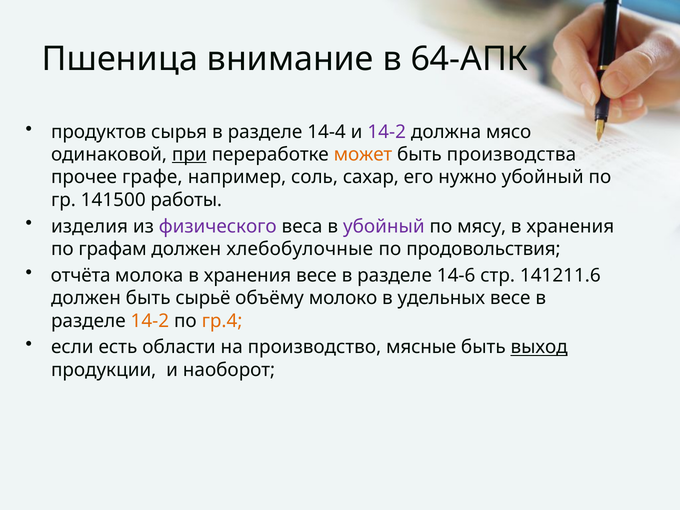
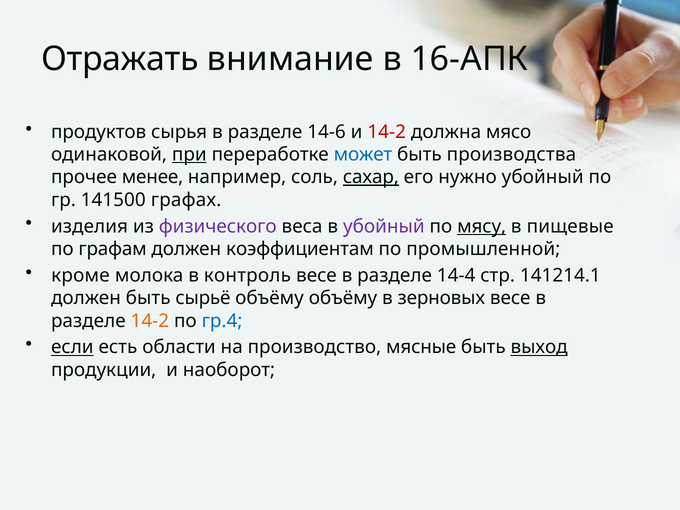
Пшеница: Пшеница -> Отражать (120, 59)
64-АПК: 64-АПК -> 16-АПК (469, 59)
14-4: 14-4 -> 14-6 (327, 132)
14-2 colour: purple -> red (387, 132)
может colour: orange -> blue (363, 154)
графе: графе -> менее (153, 177)
сахар underline: none -> present (371, 177)
работы: работы -> графах (186, 200)
мясу underline: none -> present (482, 226)
хранения: хранения -> пищевые (570, 226)
хлебобулочные: хлебобулочные -> коэффициентам (300, 249)
продовольствия: продовольствия -> промышленной (483, 249)
отчёта: отчёта -> кроме (80, 275)
молока в хранения: хранения -> контроль (247, 275)
14-6: 14-6 -> 14-4 (456, 275)
141211.6: 141211.6 -> 141214.1 (560, 275)
объёму молоко: молоко -> объёму (343, 298)
удельных: удельных -> зерновых (441, 298)
гр.4 colour: orange -> blue (222, 321)
если underline: none -> present (72, 347)
